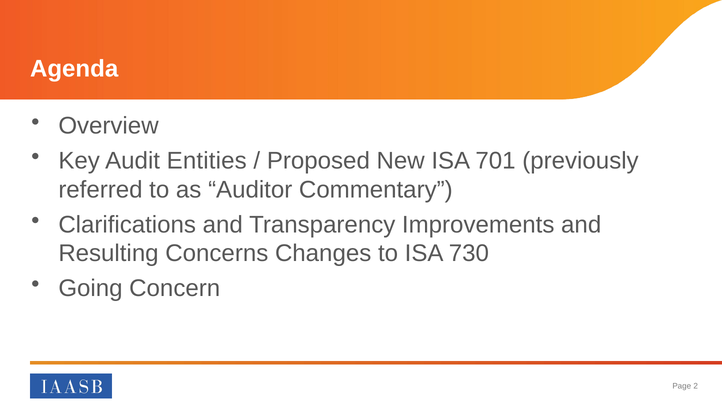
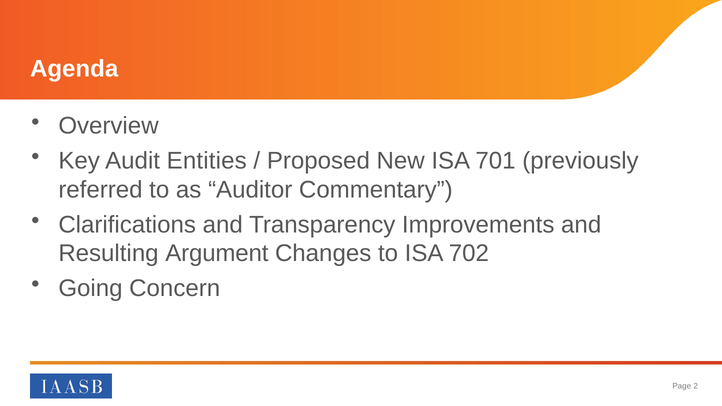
Concerns: Concerns -> Argument (217, 254)
730: 730 -> 702 (469, 254)
